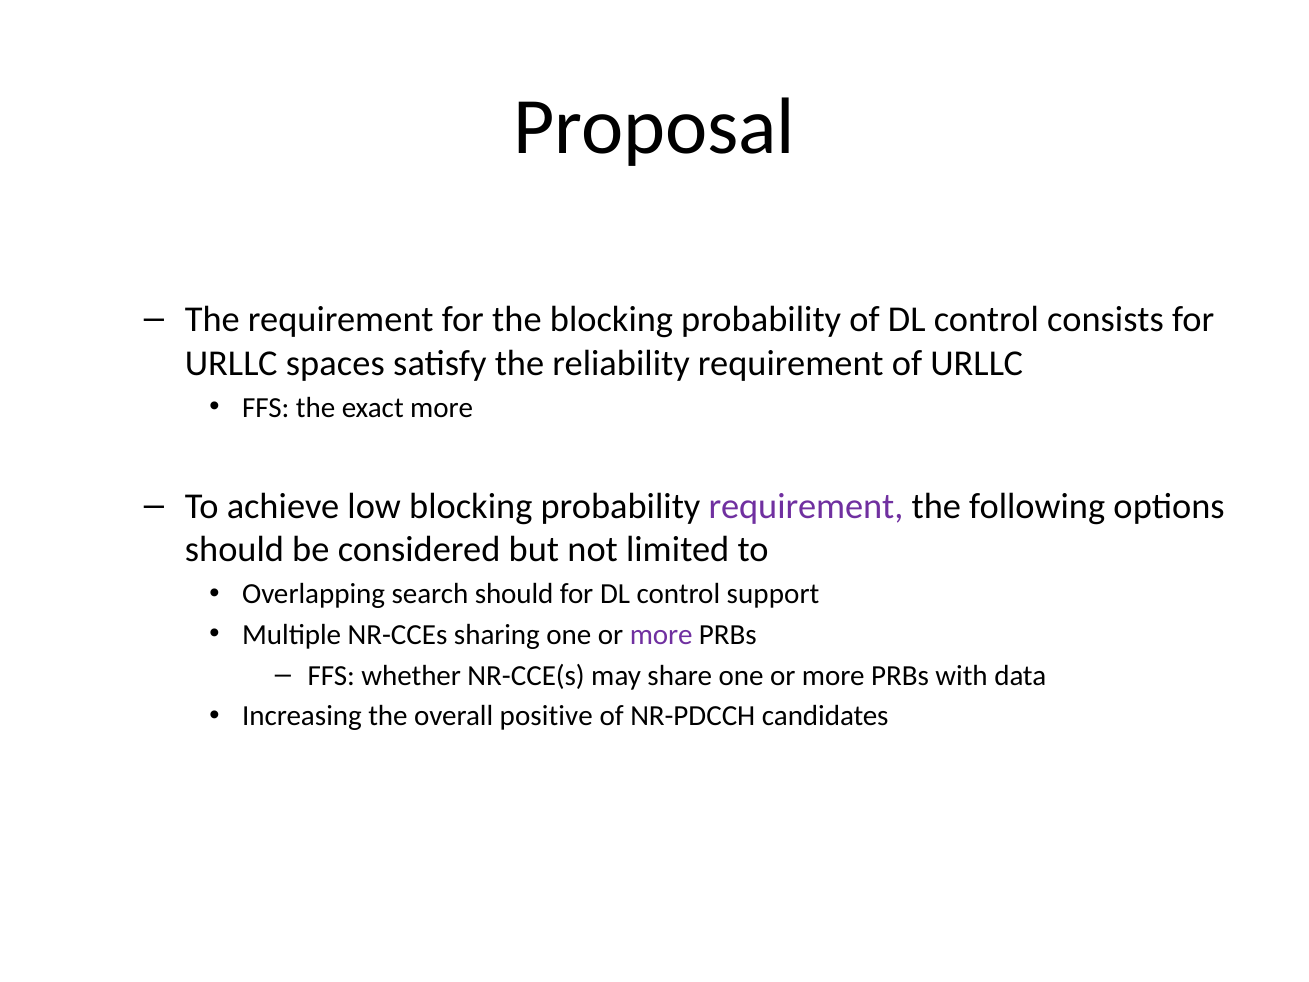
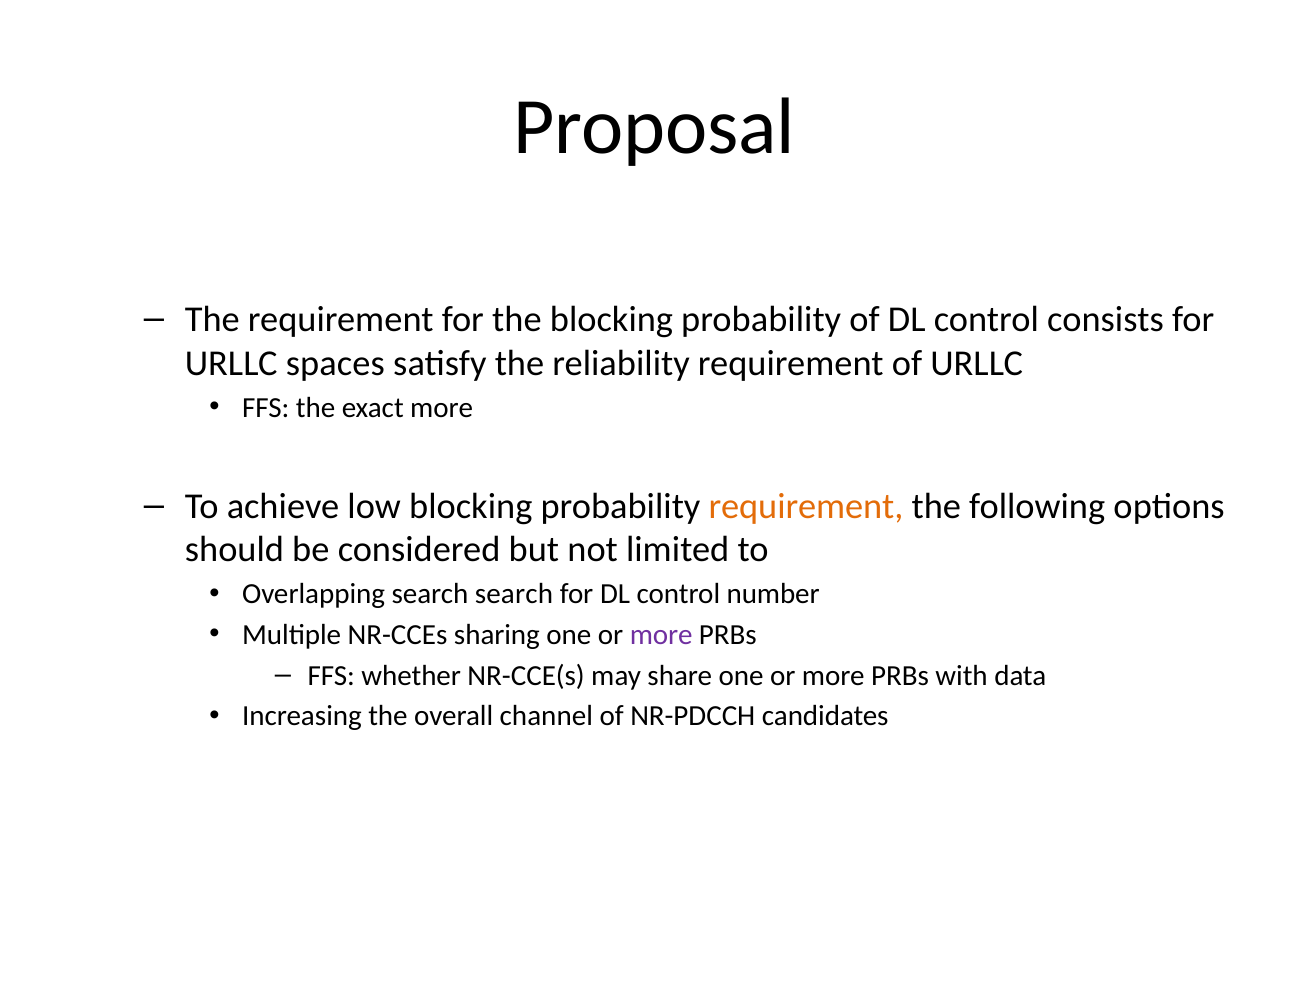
requirement colour: purple -> orange (806, 506)
search should: should -> search (514, 594)
support: support -> number (773, 594)
positive: positive -> channel (546, 716)
